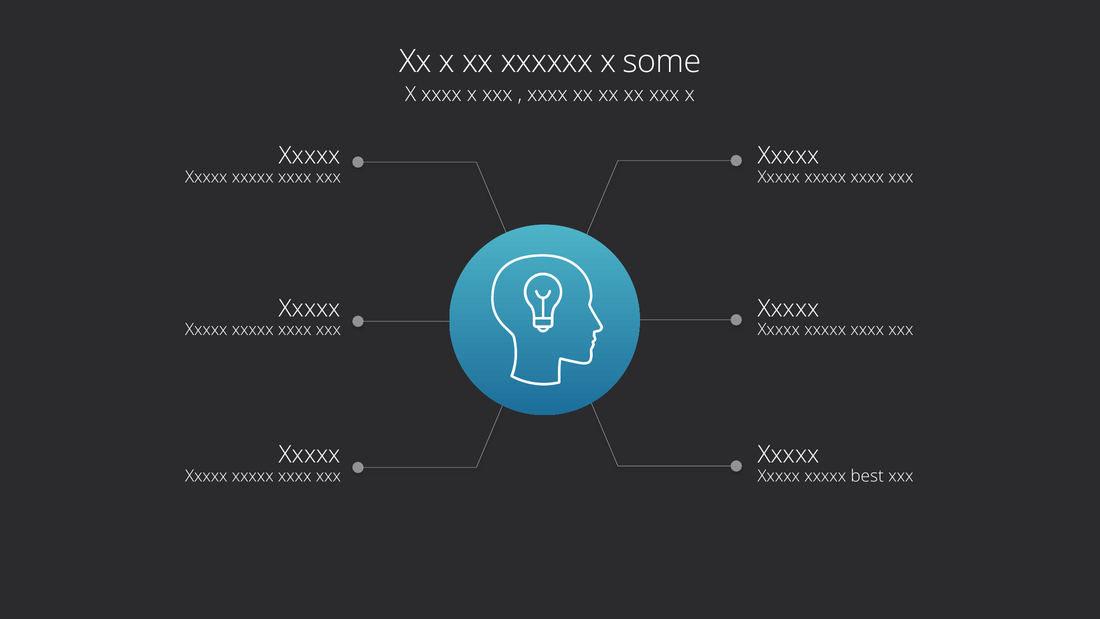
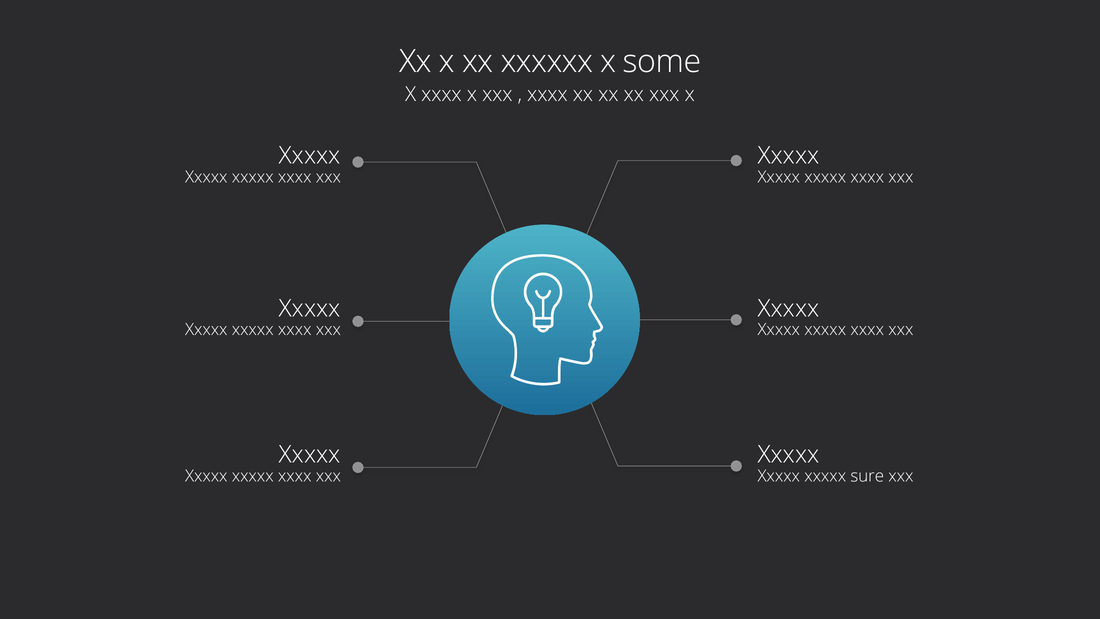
best: best -> sure (867, 476)
